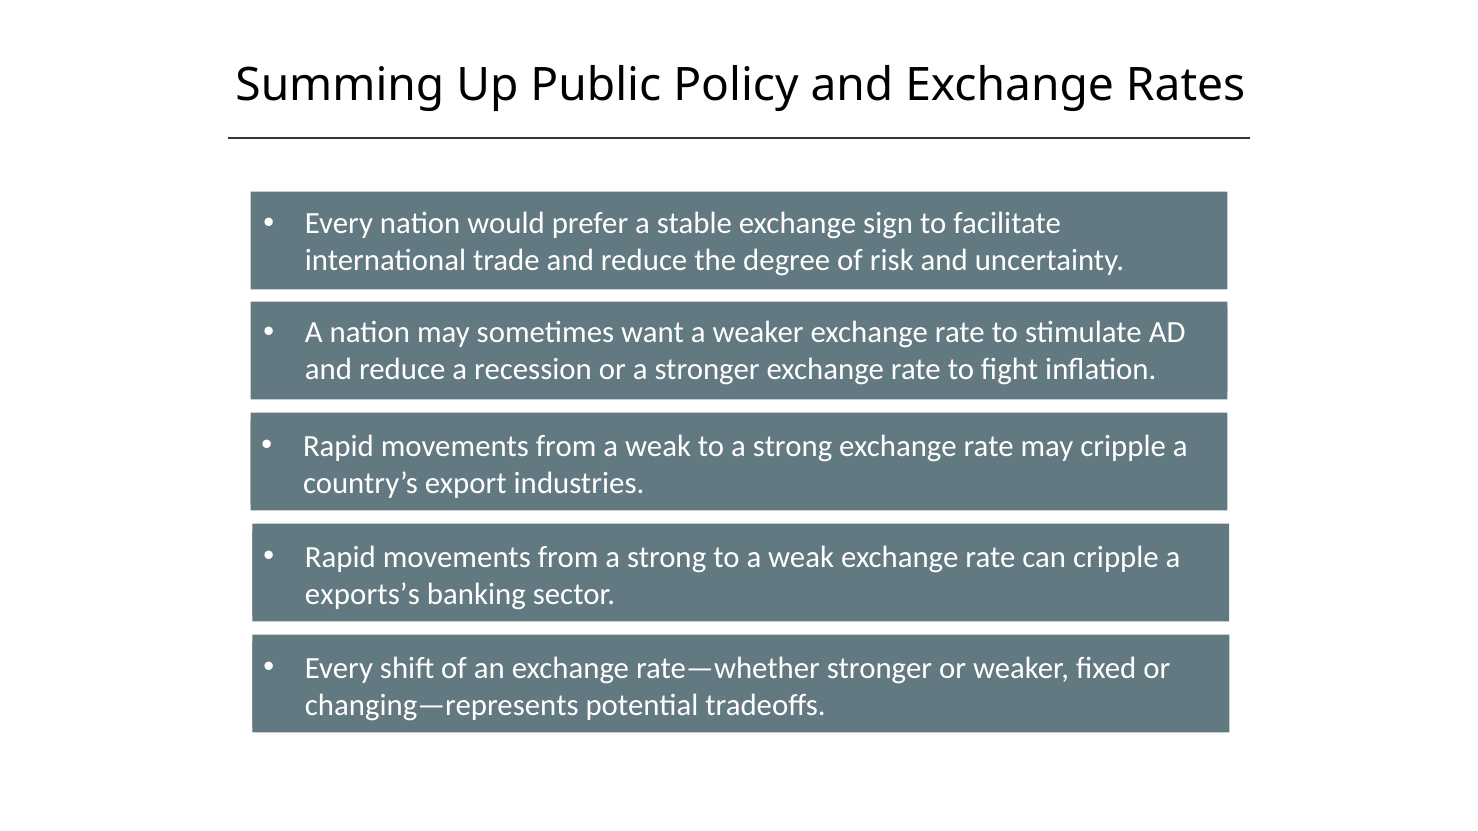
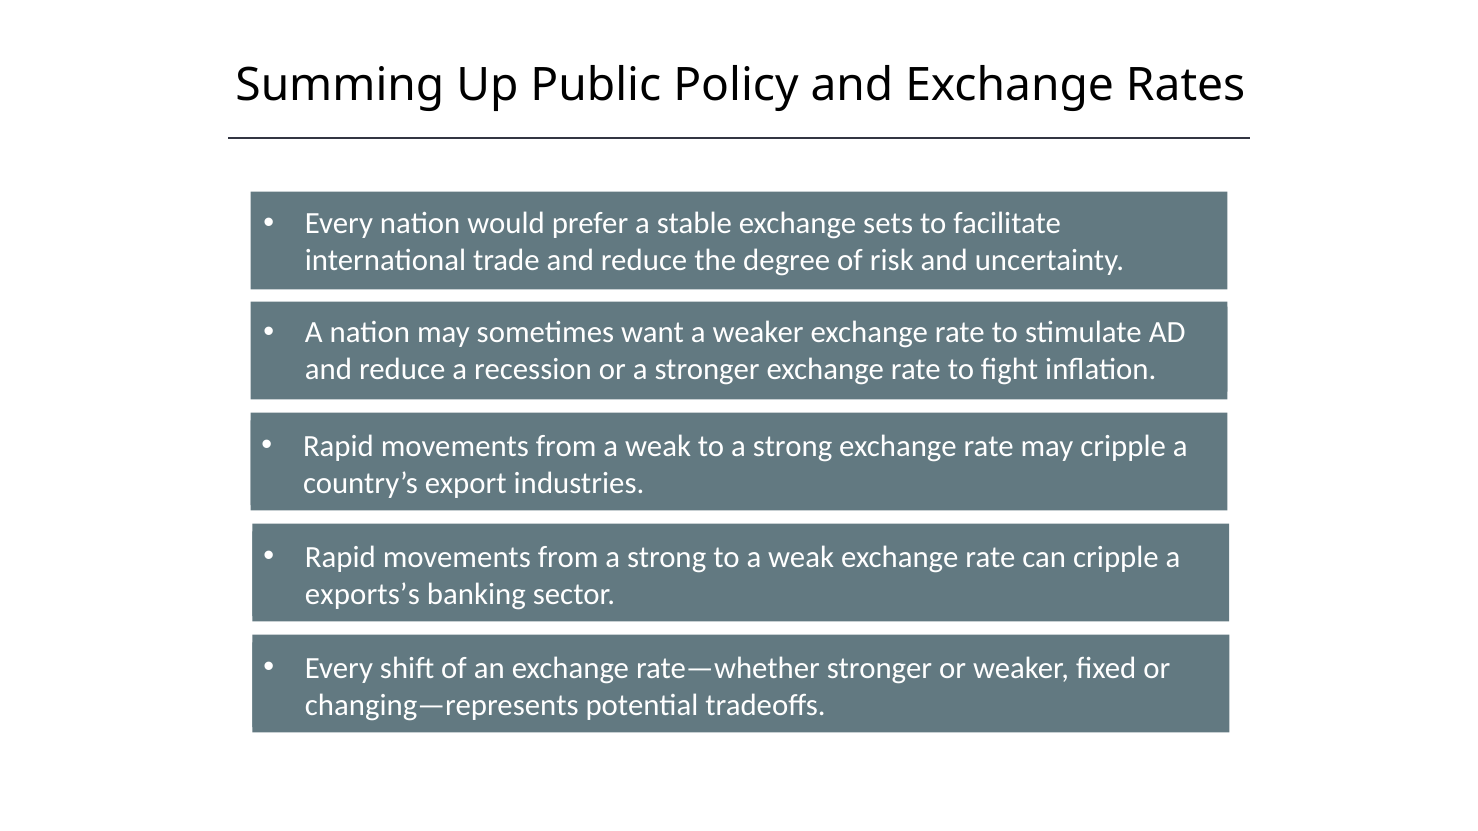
sign: sign -> sets (888, 224)
